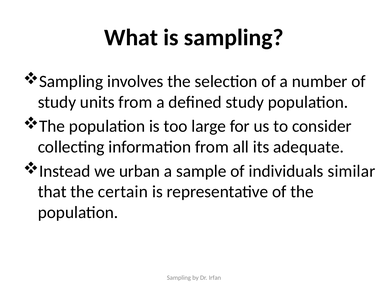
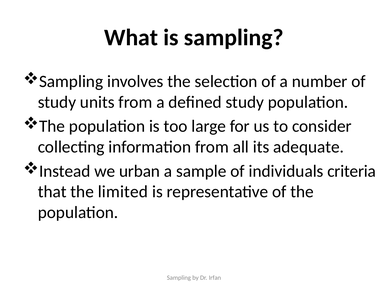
similar: similar -> criteria (352, 171)
certain: certain -> limited (123, 192)
